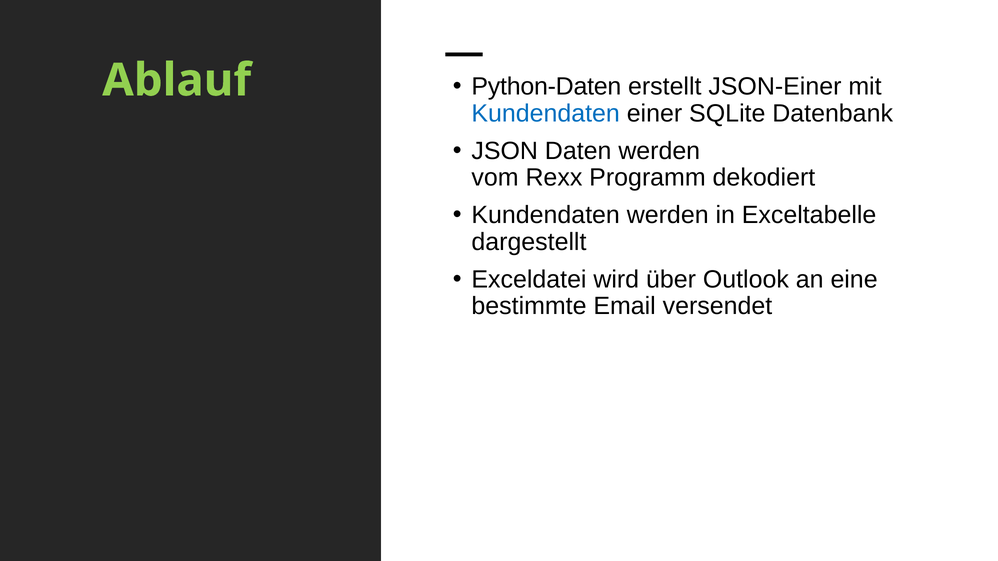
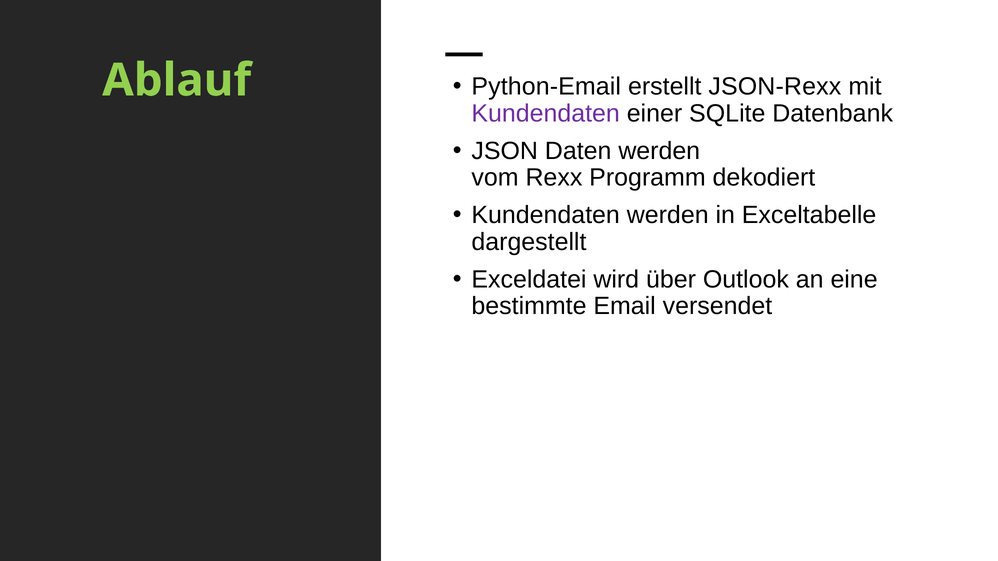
Python-Daten: Python-Daten -> Python-Email (546, 87)
JSON-Einer: JSON-Einer -> JSON-Rexx (775, 87)
Kundendaten colour: blue -> purple (546, 114)
